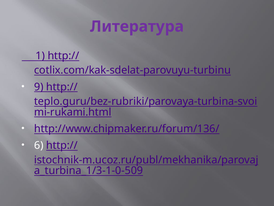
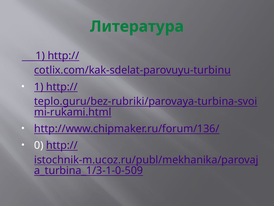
Литература colour: purple -> green (137, 26)
9: 9 -> 1 (39, 87)
6: 6 -> 0 (39, 145)
